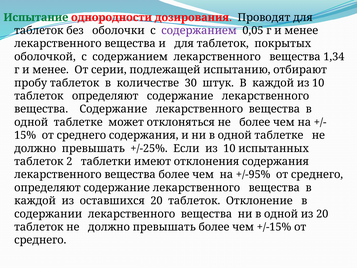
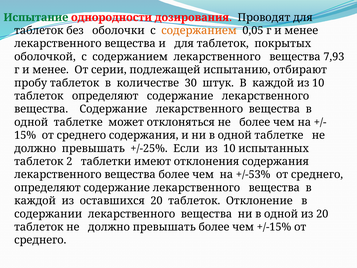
содержанием colour: purple -> orange (199, 31)
1,34: 1,34 -> 7,93 (334, 57)
+/-95%: +/-95% -> +/-53% (253, 174)
